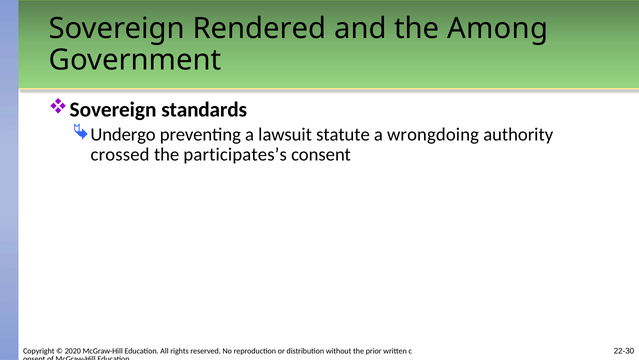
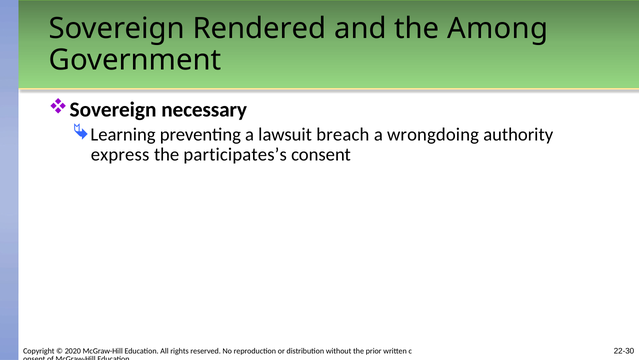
standards: standards -> necessary (204, 109)
Undergo: Undergo -> Learning (123, 134)
statute: statute -> breach (343, 134)
crossed: crossed -> express (120, 155)
